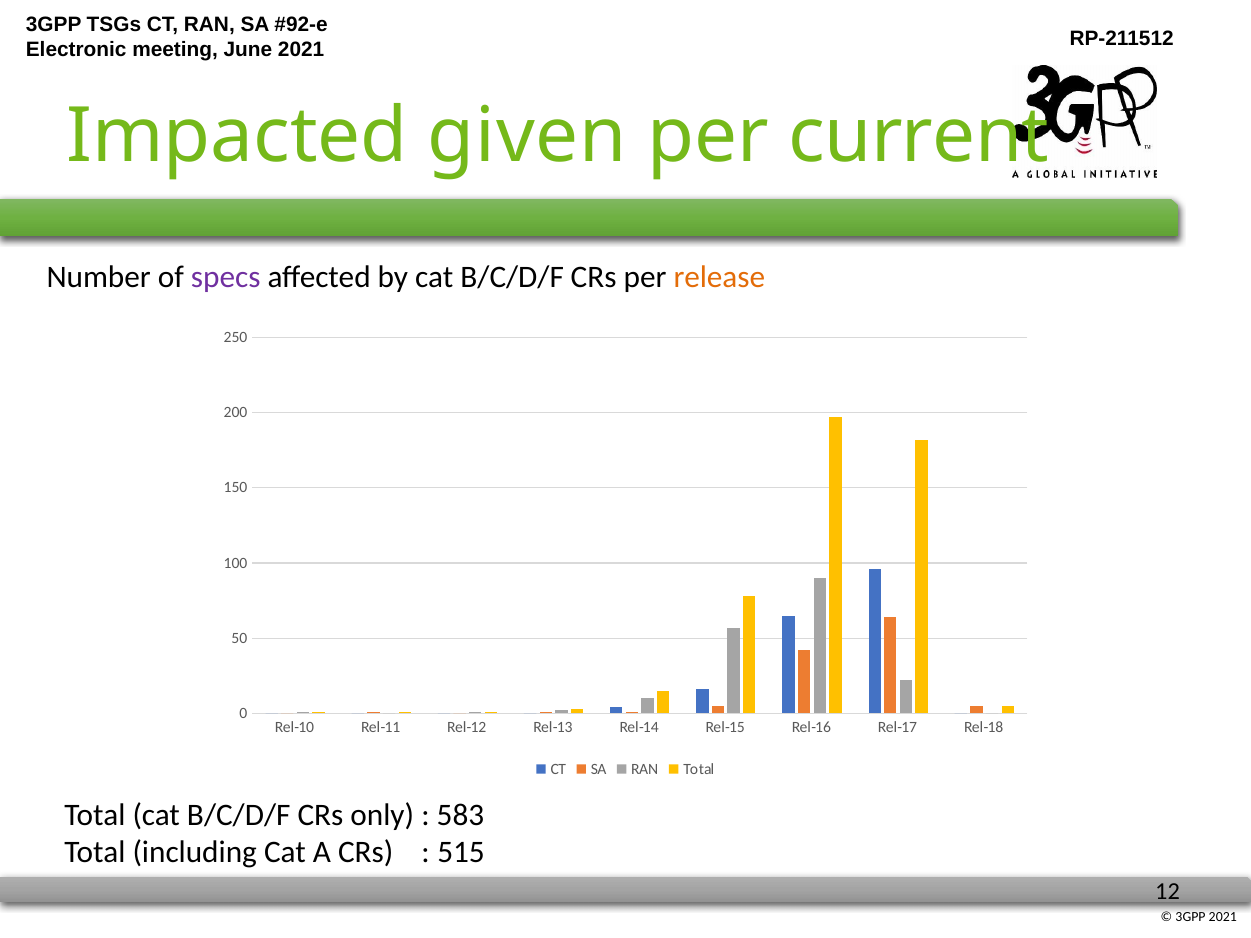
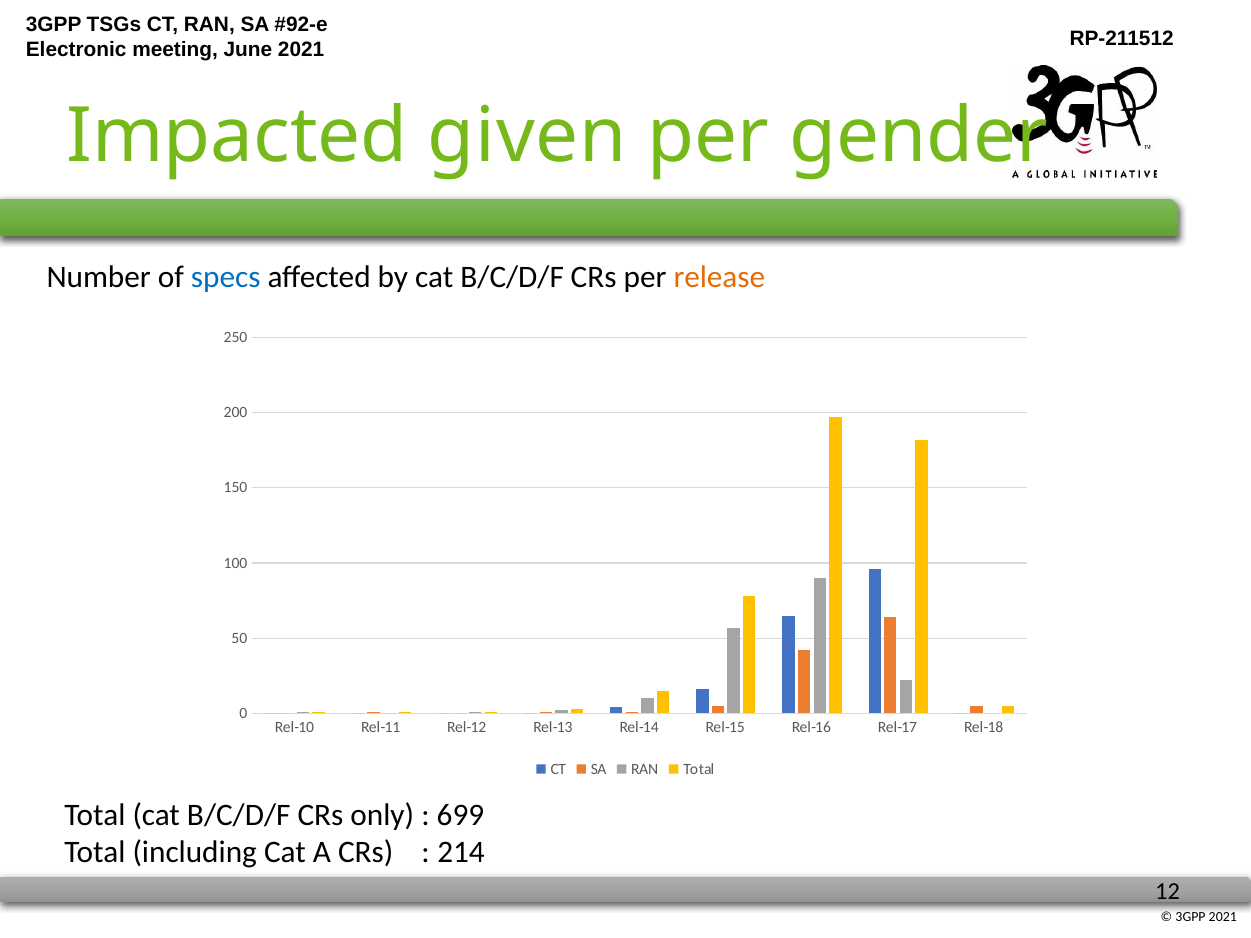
current: current -> gender (919, 136)
specs colour: purple -> blue (226, 277)
583: 583 -> 699 (460, 815)
515: 515 -> 214 (461, 853)
